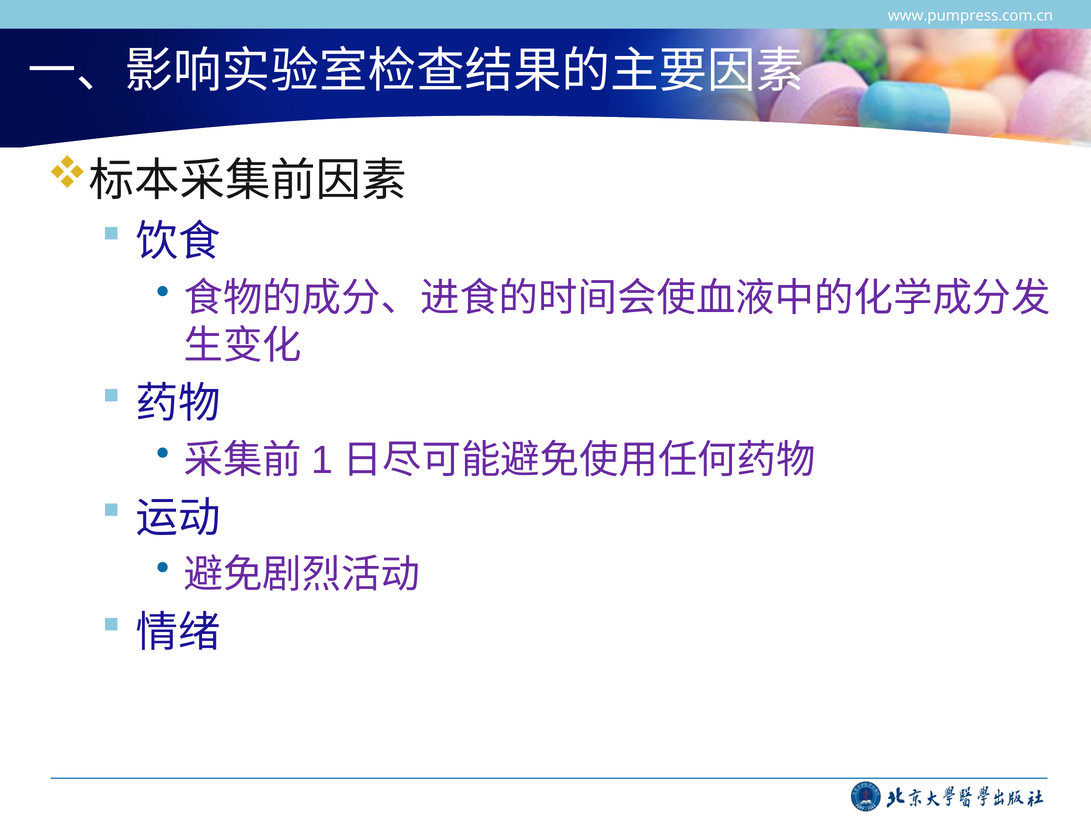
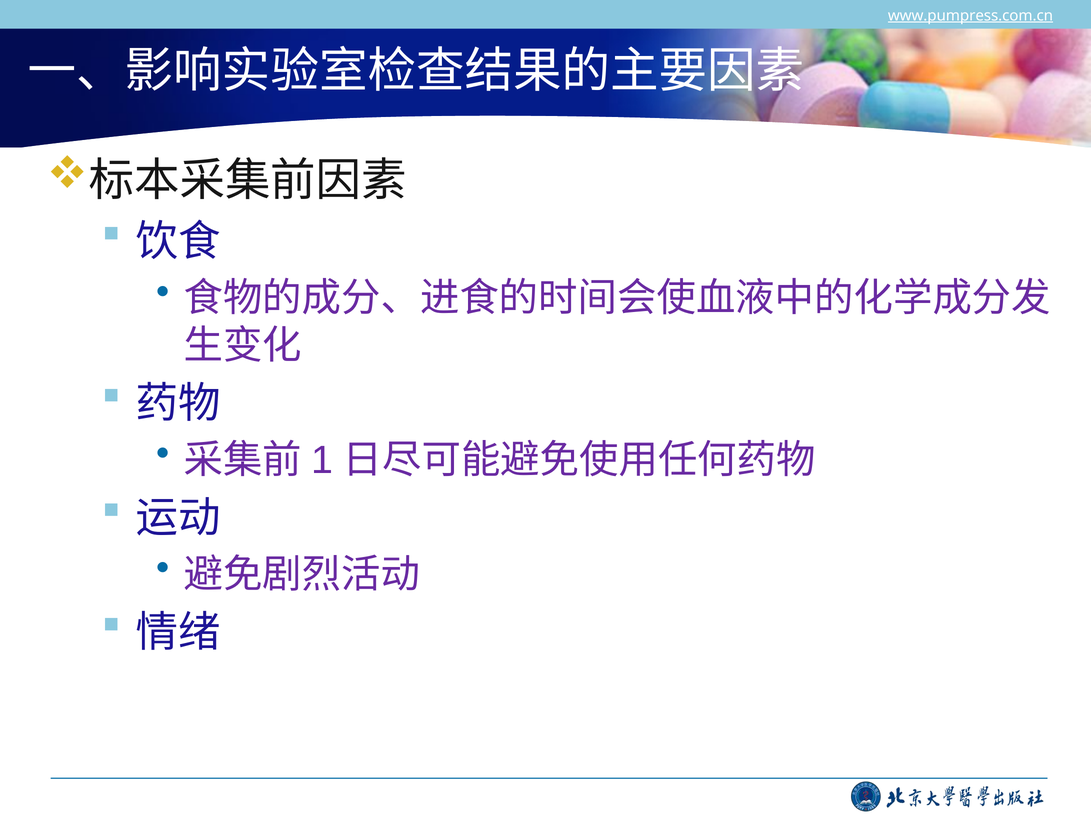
www.pumpress.com.cn underline: none -> present (970, 16)
